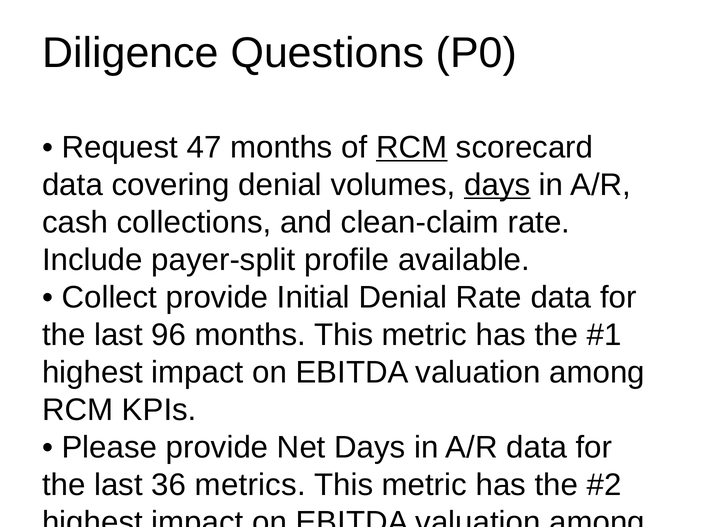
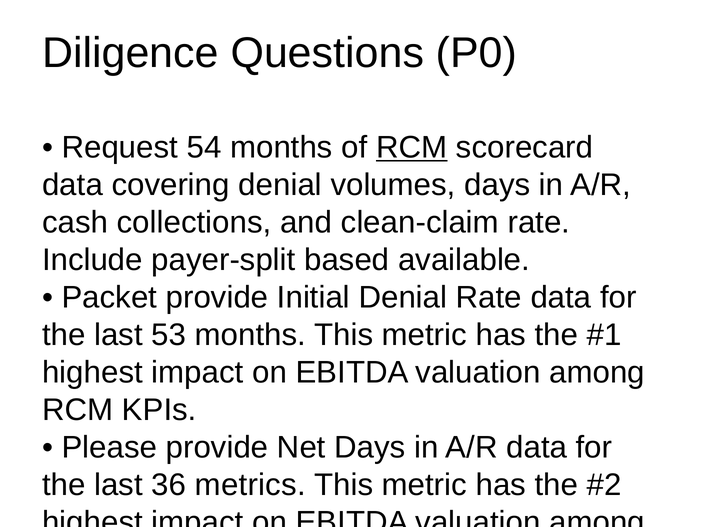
47: 47 -> 54 (204, 147)
days underline: present -> none (497, 185)
profile: profile -> based (347, 260)
Collect: Collect -> Packet (109, 297)
96: 96 -> 53 (169, 335)
